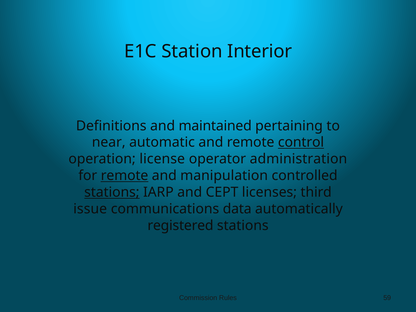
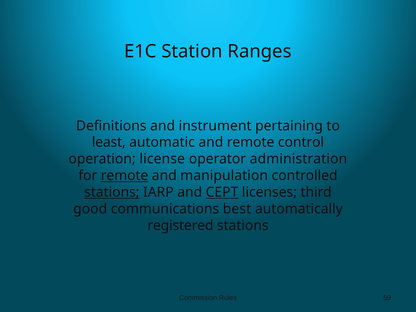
Interior: Interior -> Ranges (260, 52)
maintained: maintained -> instrument (215, 126)
near: near -> least (109, 142)
control underline: present -> none (301, 142)
CEPT underline: none -> present (222, 192)
issue: issue -> good (90, 209)
data: data -> best (237, 209)
